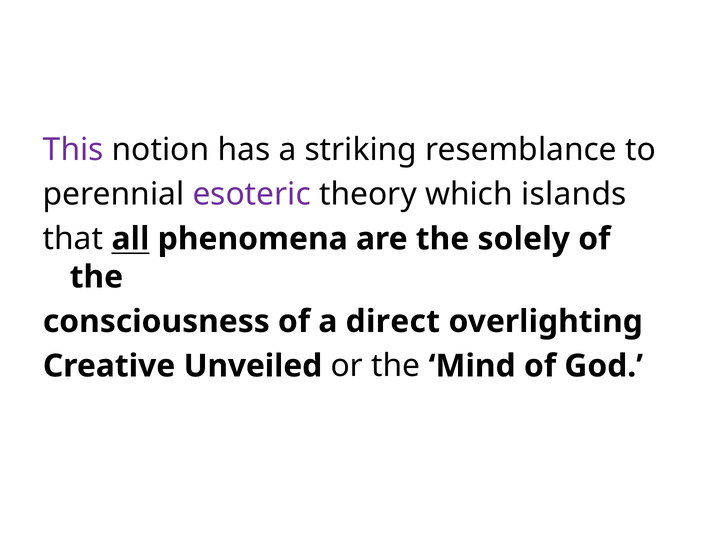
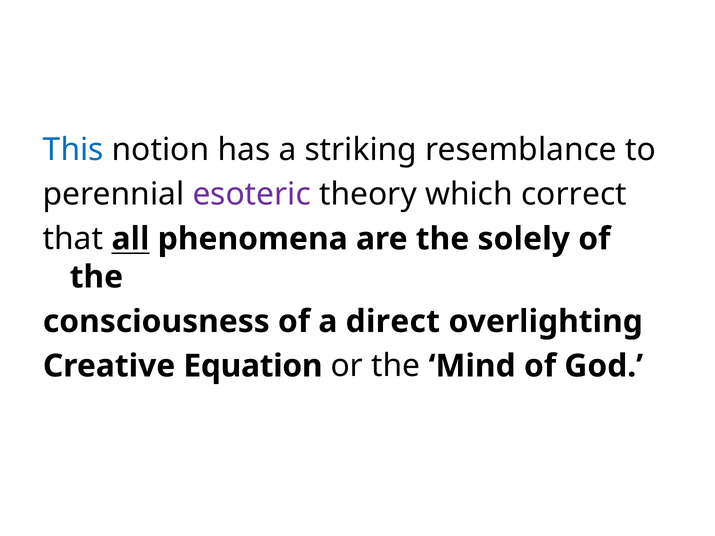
This colour: purple -> blue (73, 150)
islands: islands -> correct (574, 194)
Unveiled: Unveiled -> Equation (253, 366)
